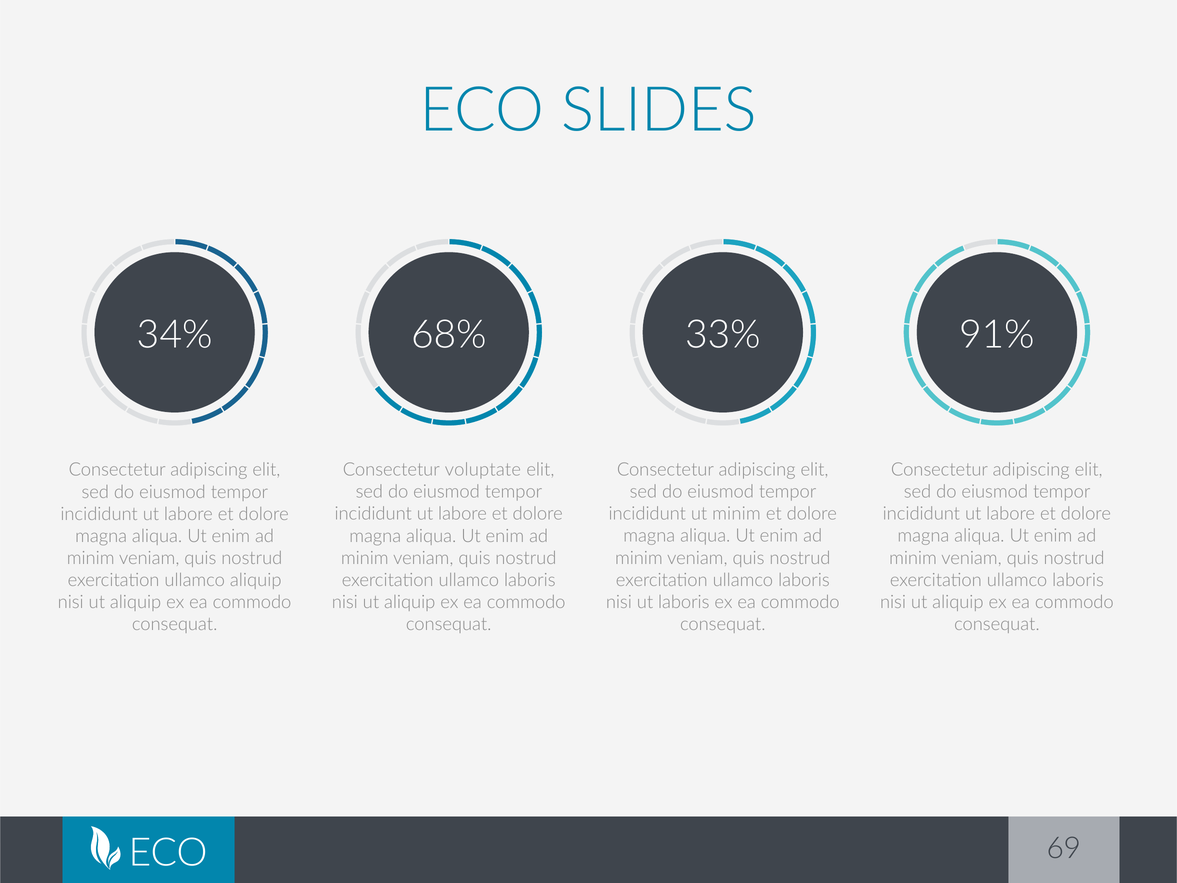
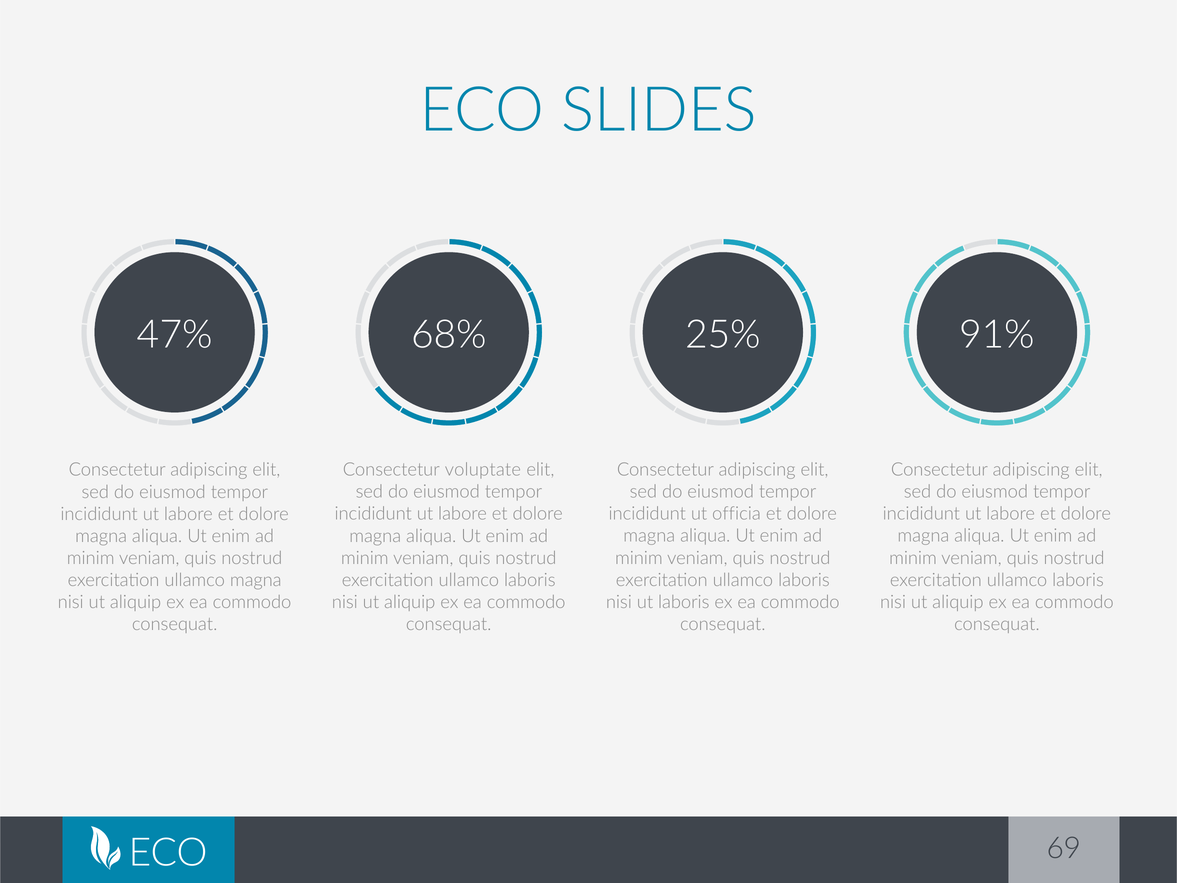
34%: 34% -> 47% (175, 335)
33%: 33% -> 25% (723, 335)
ut minim: minim -> officia (737, 514)
ullamco aliquip: aliquip -> magna (256, 580)
